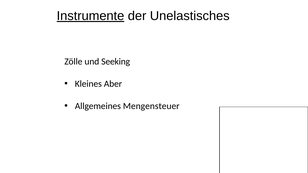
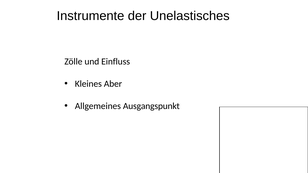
Instrumente underline: present -> none (90, 16)
Seeking: Seeking -> Einfluss (116, 62)
Mengensteuer: Mengensteuer -> Ausgangspunkt (151, 106)
